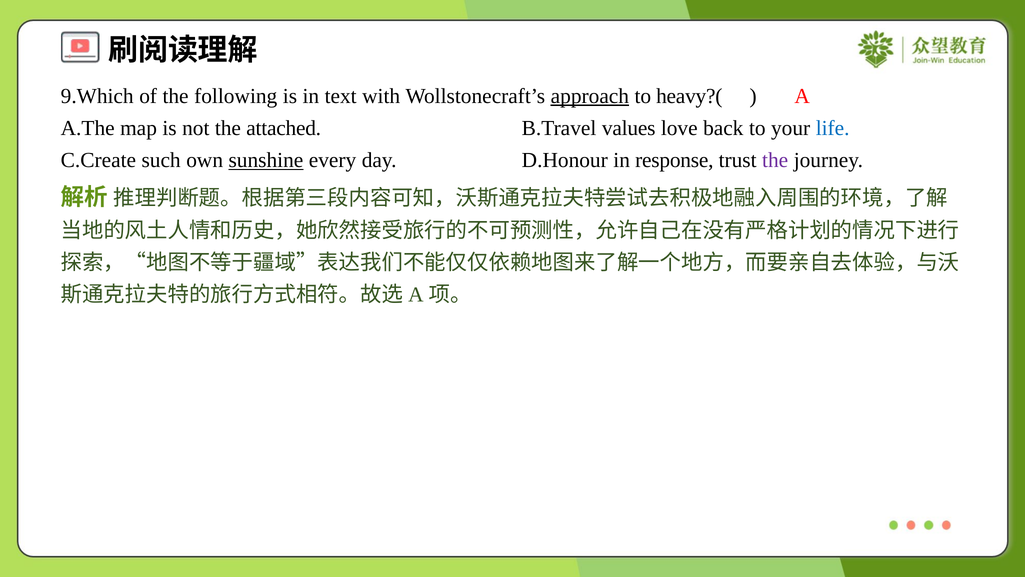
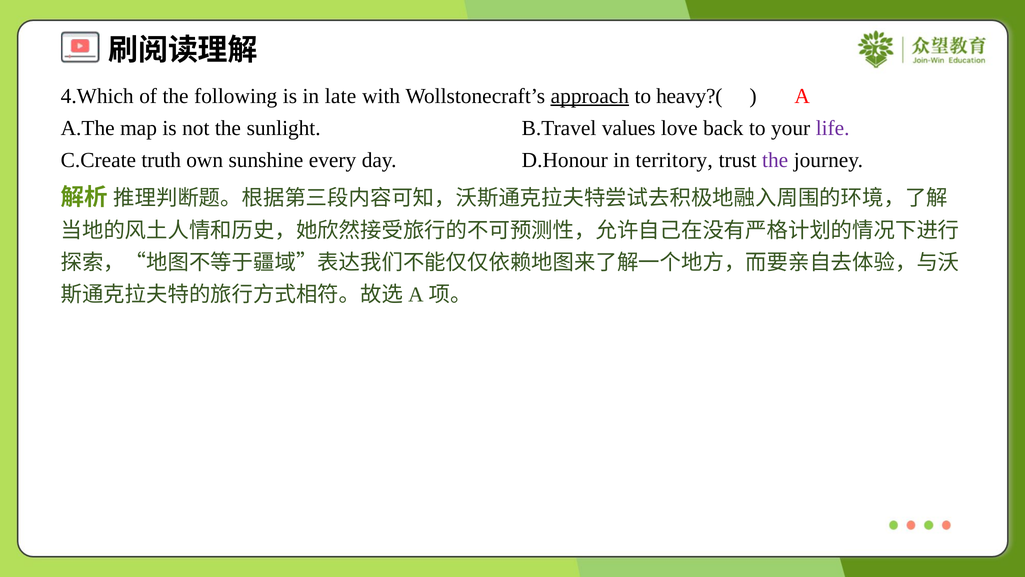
9.Which: 9.Which -> 4.Which (97, 96)
text: text -> late (341, 96)
attached: attached -> sunlight (284, 128)
life colour: blue -> purple (833, 128)
such: such -> truth (161, 160)
sunshine underline: present -> none (266, 160)
response: response -> territory (674, 160)
